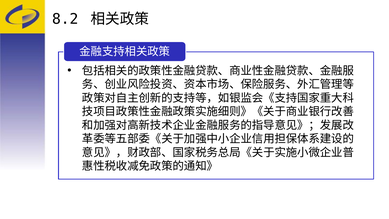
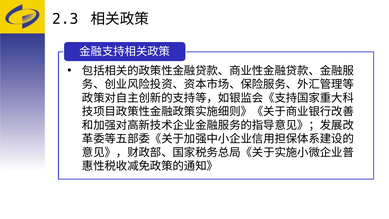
8.2: 8.2 -> 2.3 (65, 19)
